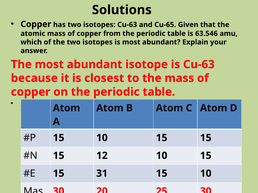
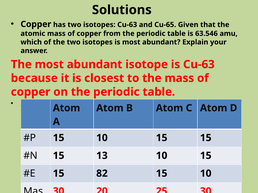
12: 12 -> 13 (102, 156)
31: 31 -> 82 (102, 174)
